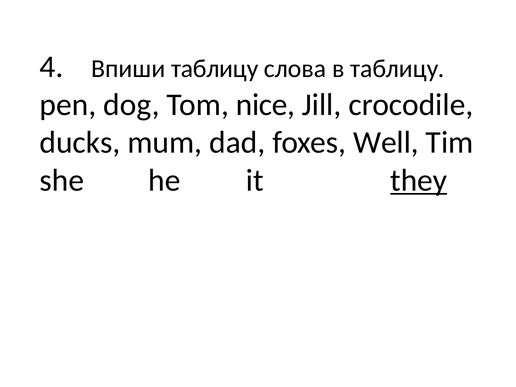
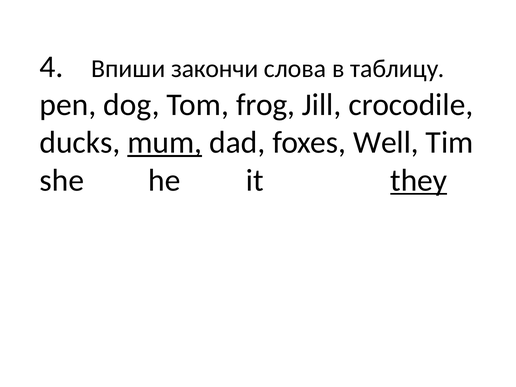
Впиши таблицу: таблицу -> закончи (215, 69)
nice: nice -> frog (265, 105)
mum underline: none -> present (165, 142)
